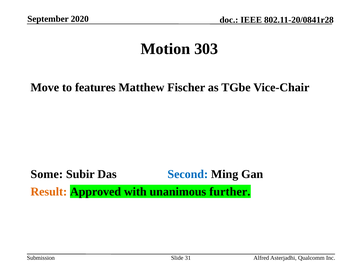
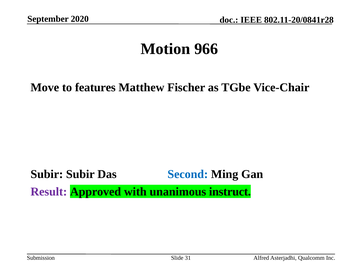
303: 303 -> 966 (206, 49)
Some: Some -> Subir (47, 174)
Result colour: orange -> purple (49, 192)
further: further -> instruct (230, 192)
